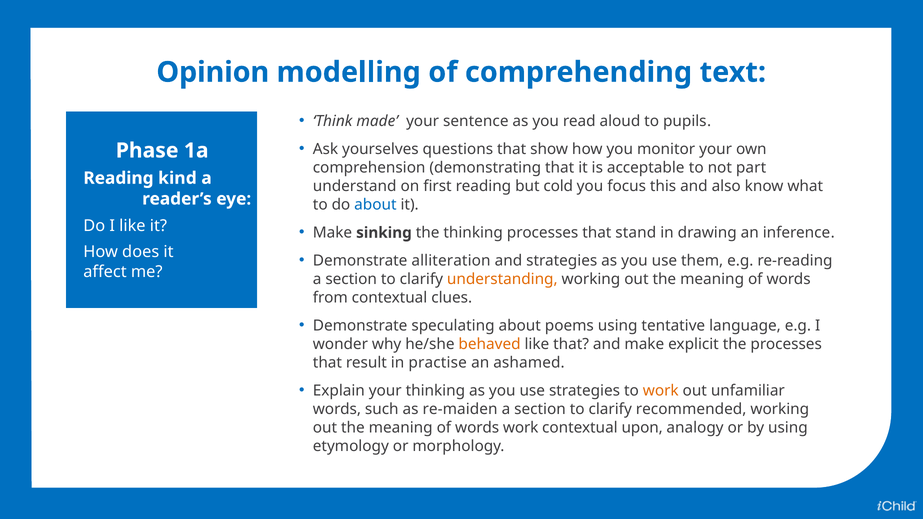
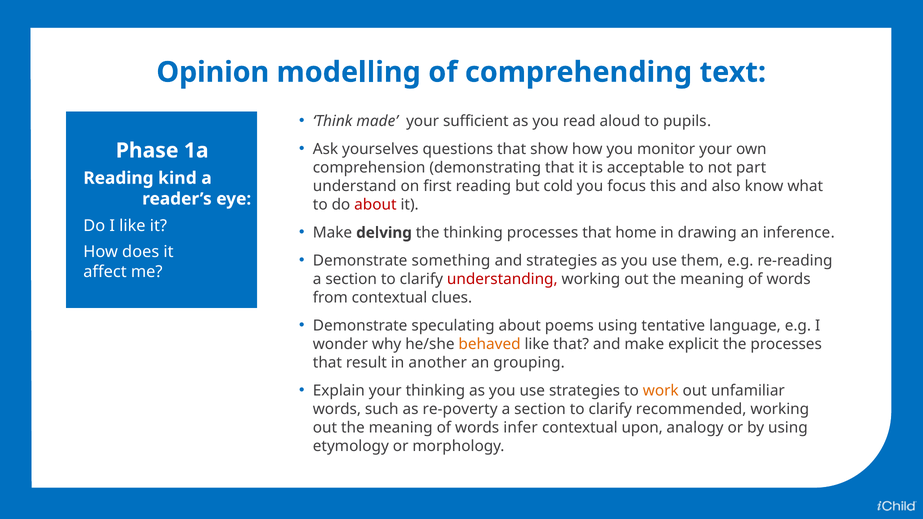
sentence: sentence -> sufficient (476, 121)
about colour: blue -> red (375, 205)
sinking: sinking -> delving (384, 233)
stand: stand -> home (636, 233)
alliteration: alliteration -> something (451, 261)
understanding colour: orange -> red (502, 279)
practise: practise -> another (438, 363)
ashamed: ashamed -> grouping (529, 363)
re-maiden: re-maiden -> re-poverty (460, 409)
words work: work -> infer (521, 428)
